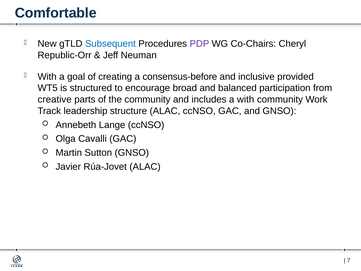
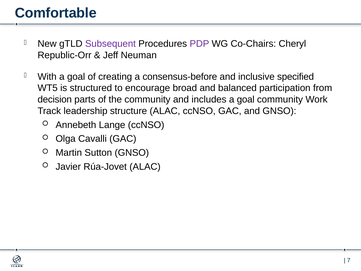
Subsequent colour: blue -> purple (110, 44)
provided: provided -> specified (296, 77)
creative: creative -> decision (55, 99)
includes a with: with -> goal (246, 99)
